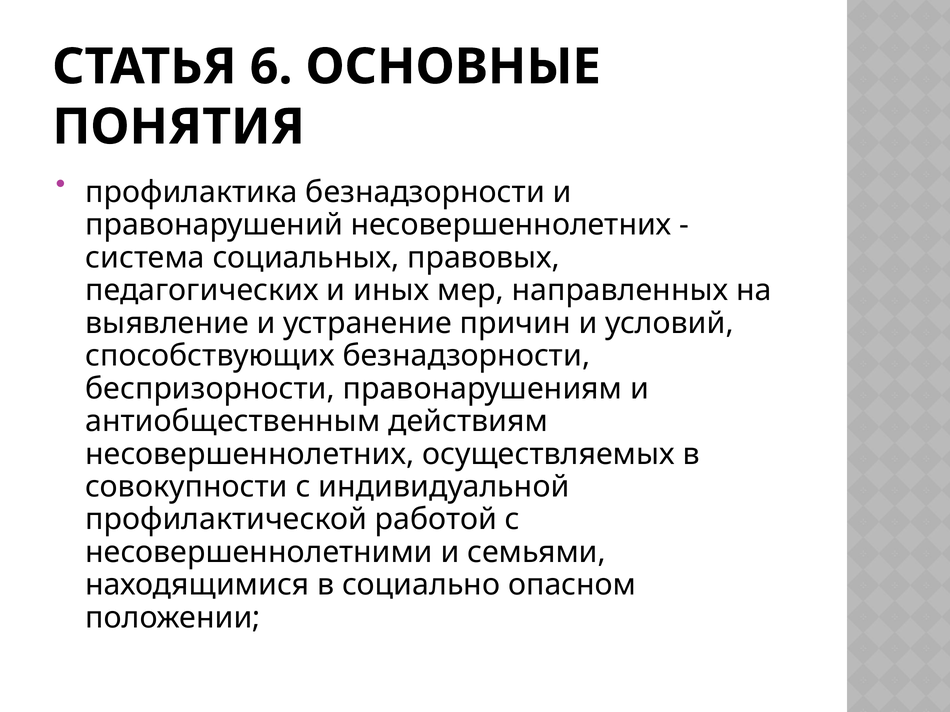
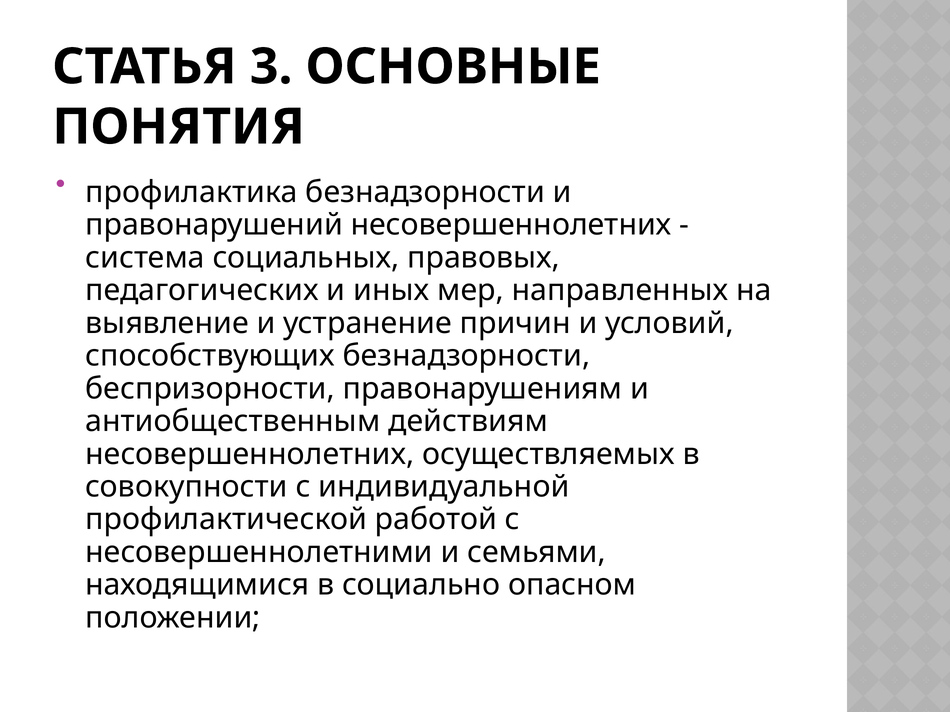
6: 6 -> 3 (271, 67)
